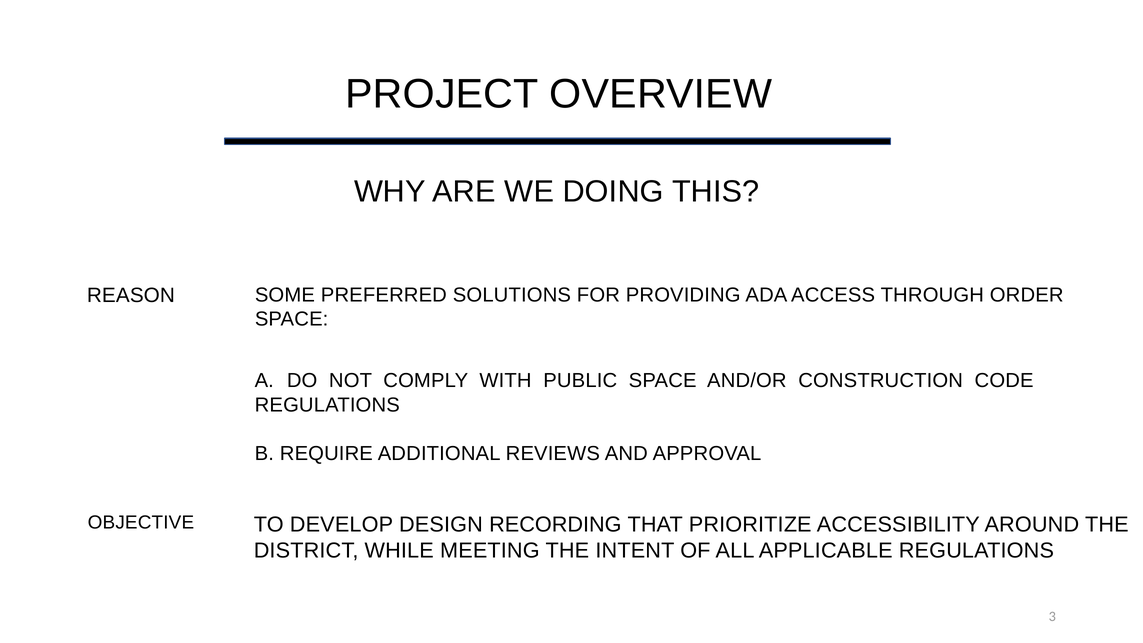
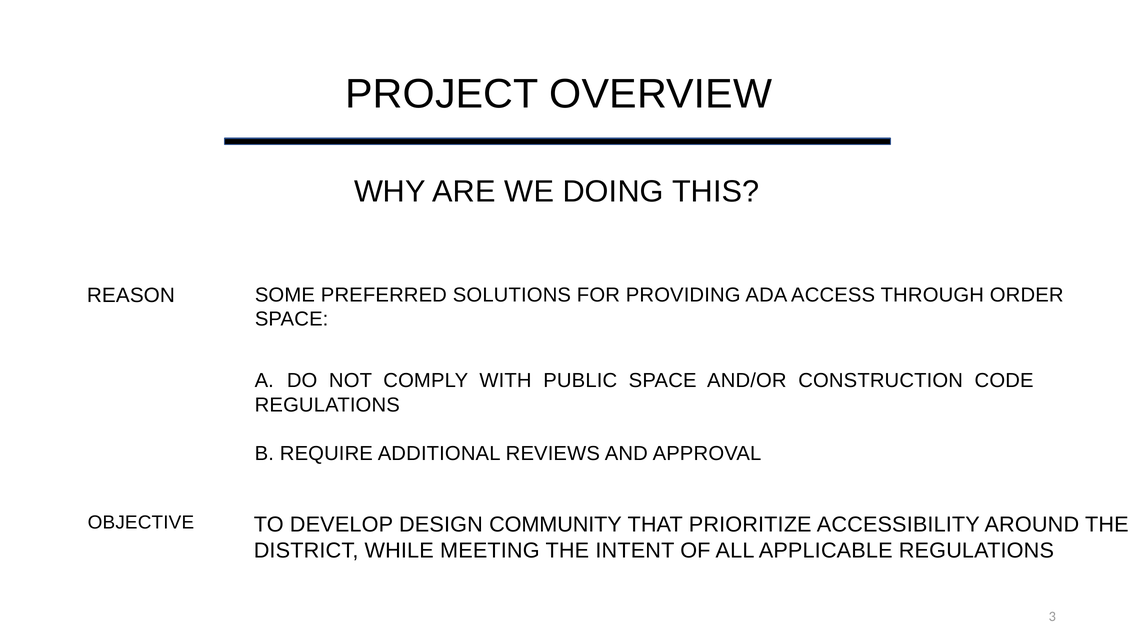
RECORDING: RECORDING -> COMMUNITY (555, 524)
